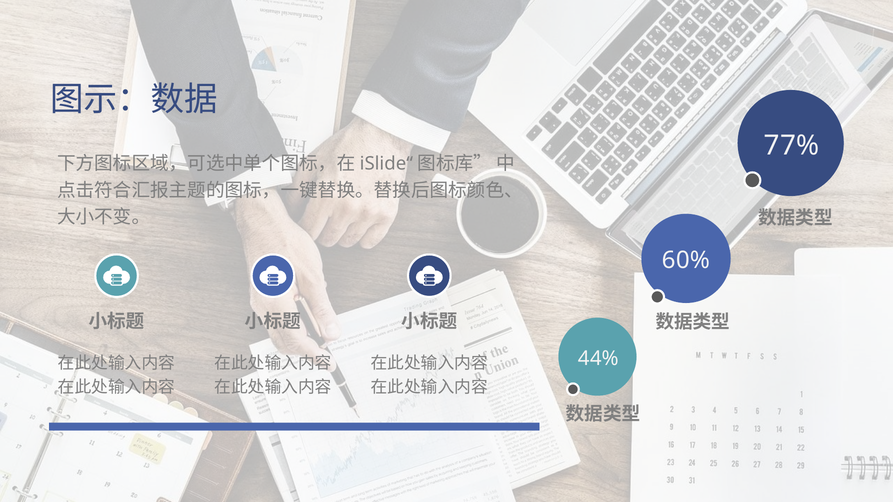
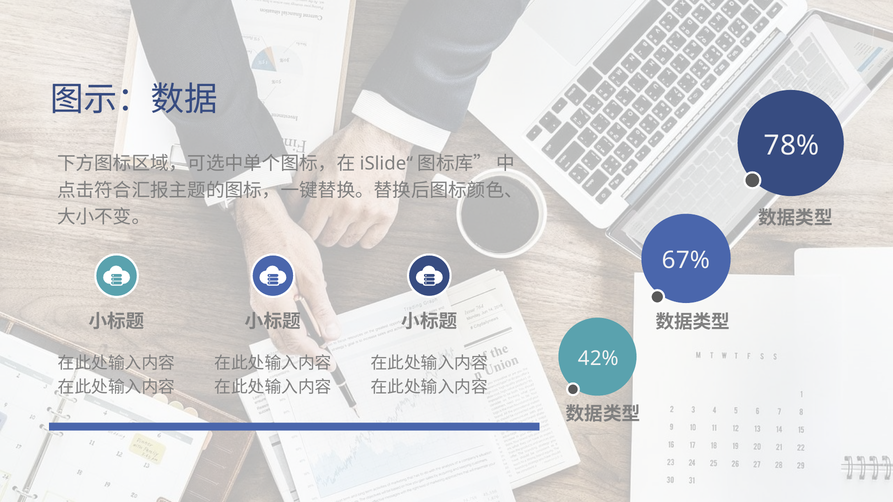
7%: 7% -> 8% (800, 145)
0%: 0% -> 7% (693, 260)
4%: 4% -> 2% (604, 359)
